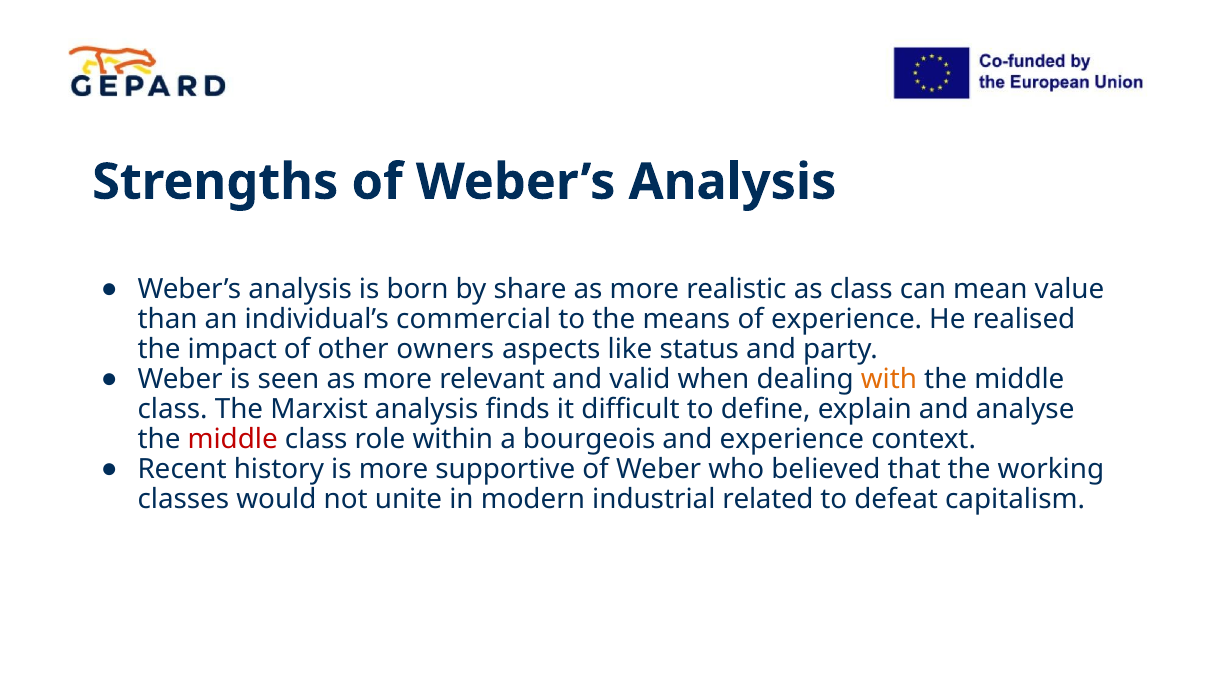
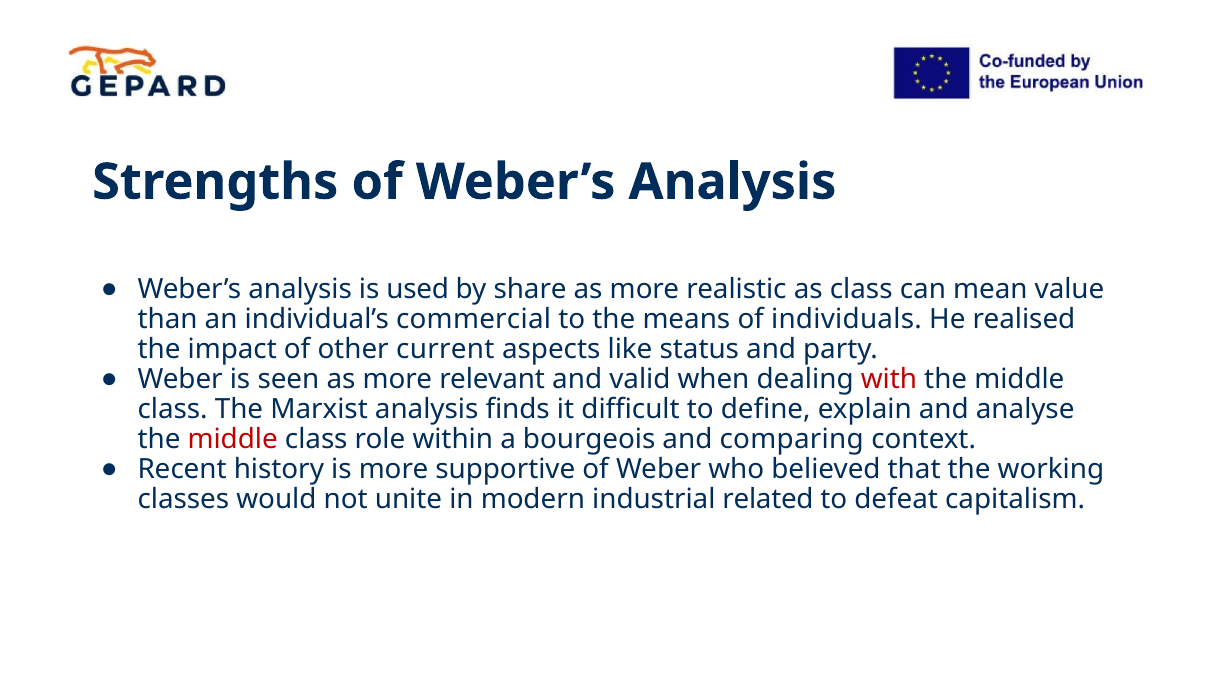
born: born -> used (418, 290)
of experience: experience -> individuals (846, 320)
owners: owners -> current (445, 350)
with colour: orange -> red (889, 380)
and experience: experience -> comparing (792, 440)
